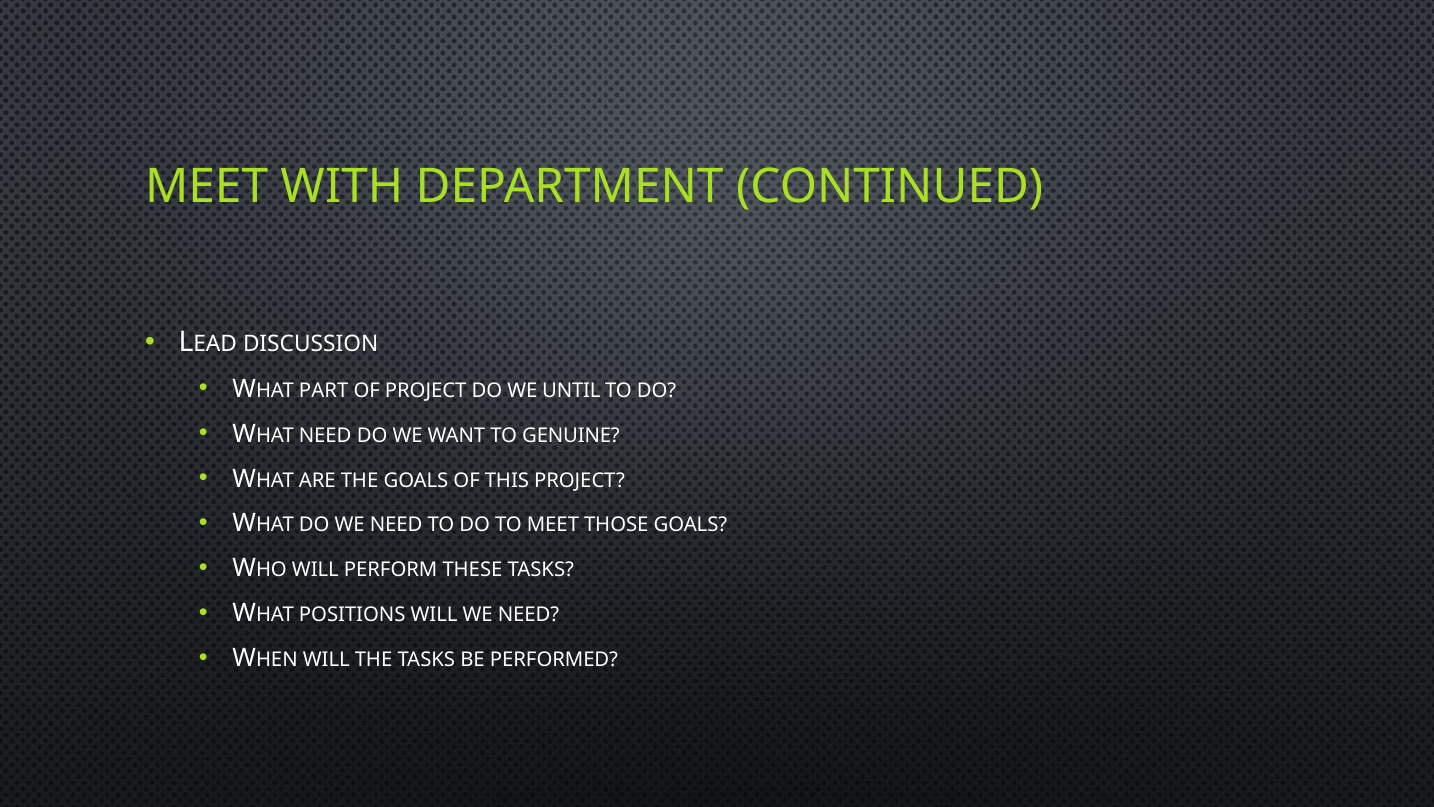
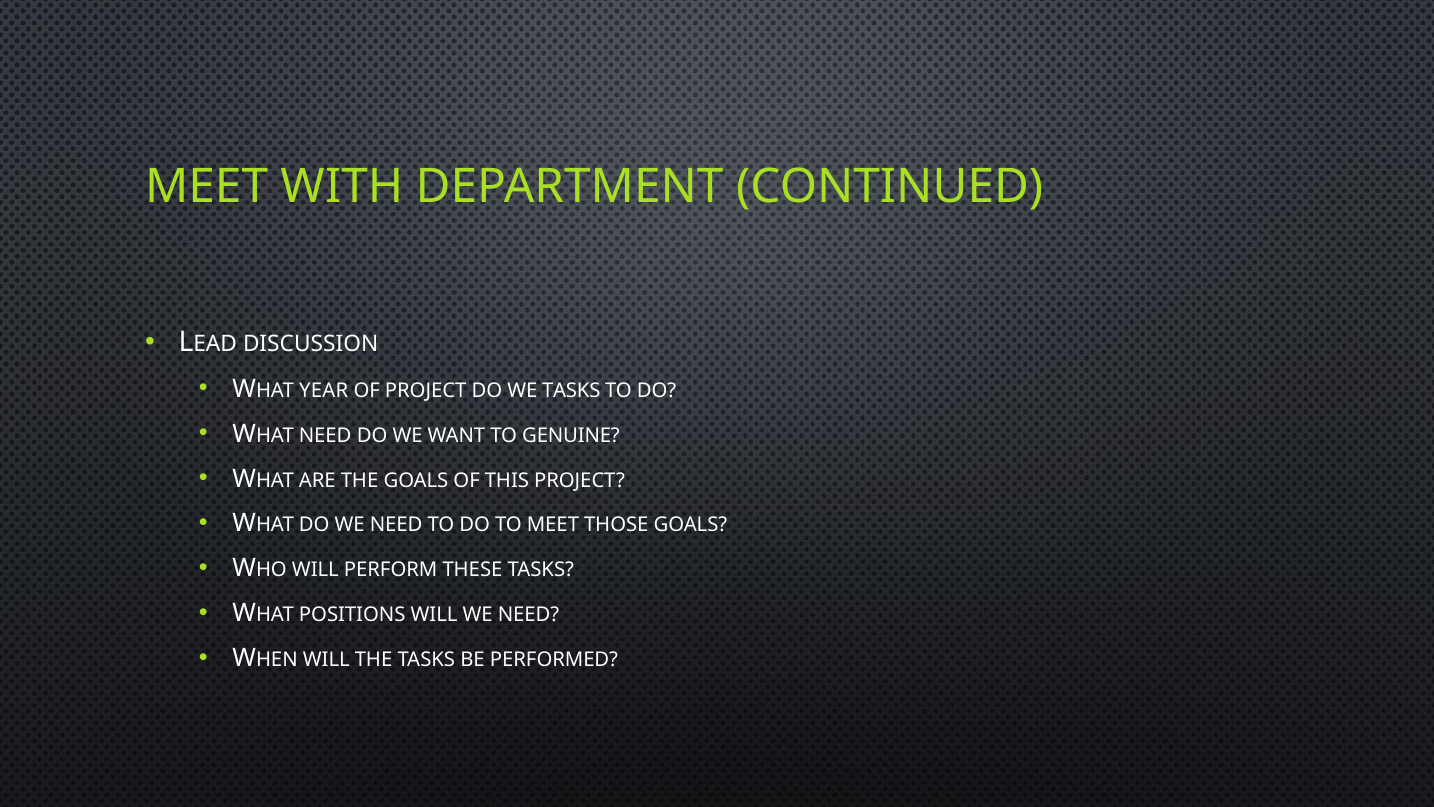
PART: PART -> YEAR (324, 391)
WE UNTIL: UNTIL -> TASKS (571, 391)
